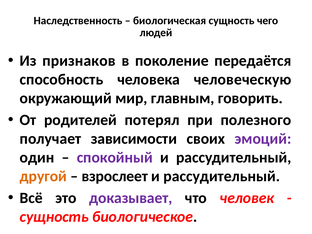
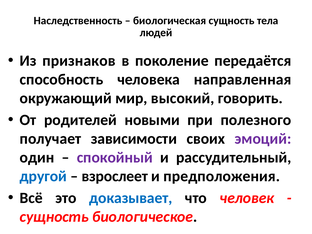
чего: чего -> тела (268, 21)
человеческую: человеческую -> направленная (243, 79)
главным: главным -> высокий (183, 98)
потерял: потерял -> новыми (152, 120)
другой colour: orange -> blue (43, 176)
рассудительный: рассудительный -> предположения (222, 176)
доказывает colour: purple -> blue (131, 198)
